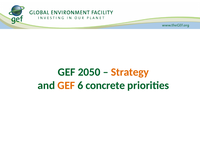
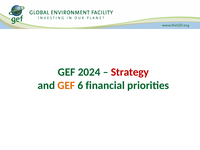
2050: 2050 -> 2024 (89, 72)
Strategy colour: orange -> red (130, 72)
concrete: concrete -> financial (105, 85)
